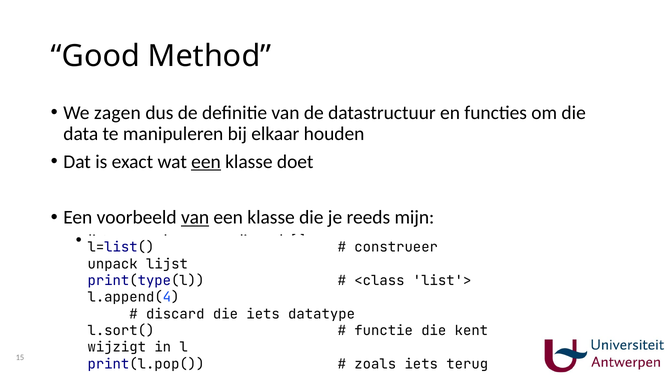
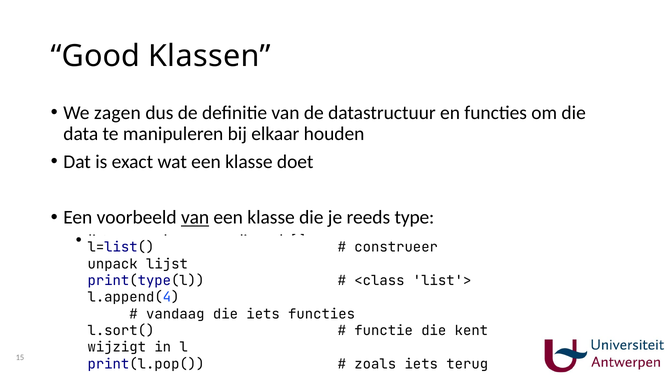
Method: Method -> Klassen (209, 56)
een underline: present -> none (206, 162)
mijn: mijn -> type (414, 218)
discard: discard -> vandaag (175, 314)
iets datatype: datatype -> functies (322, 314)
